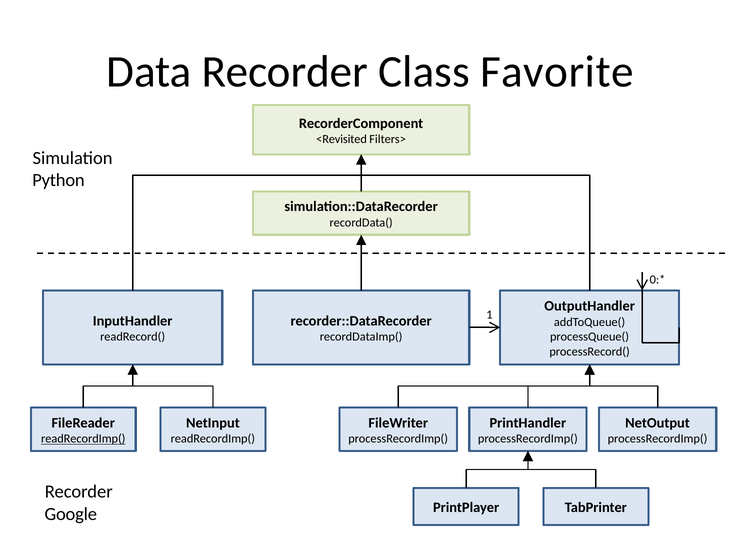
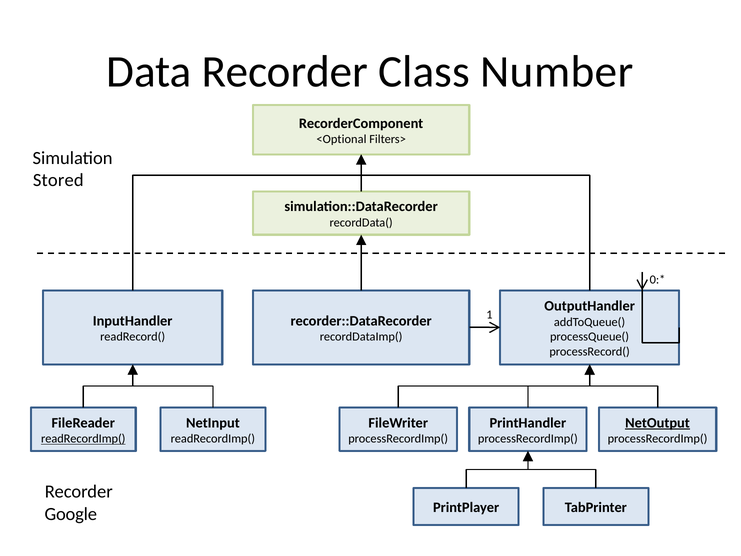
Favorite: Favorite -> Number (557, 72)
<Revisited: <Revisited -> <Optional (341, 139)
Python: Python -> Stored (58, 180)
NetOutput underline: none -> present (658, 423)
